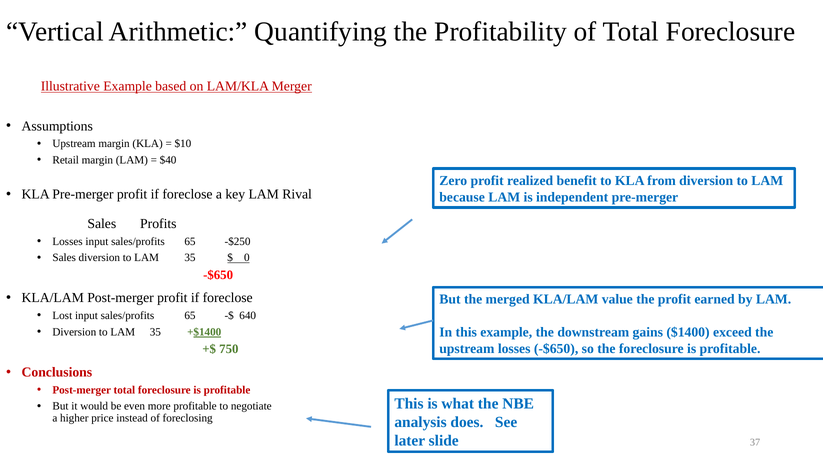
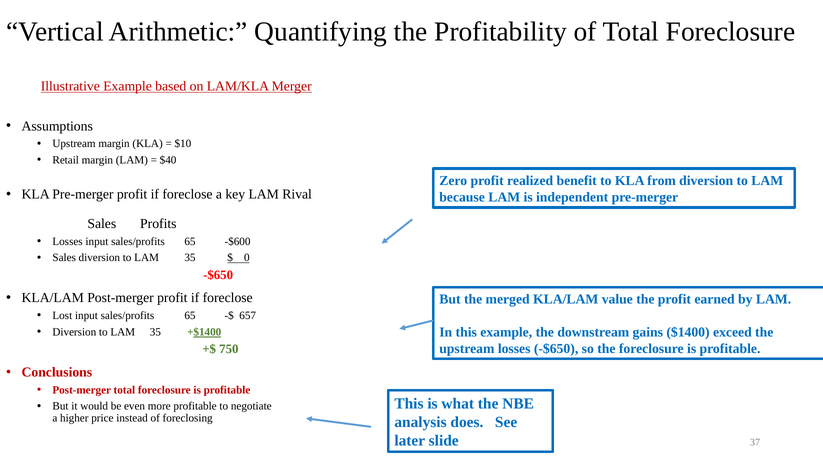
-$250: -$250 -> -$600 (238, 241)
640: 640 -> 657 (248, 316)
